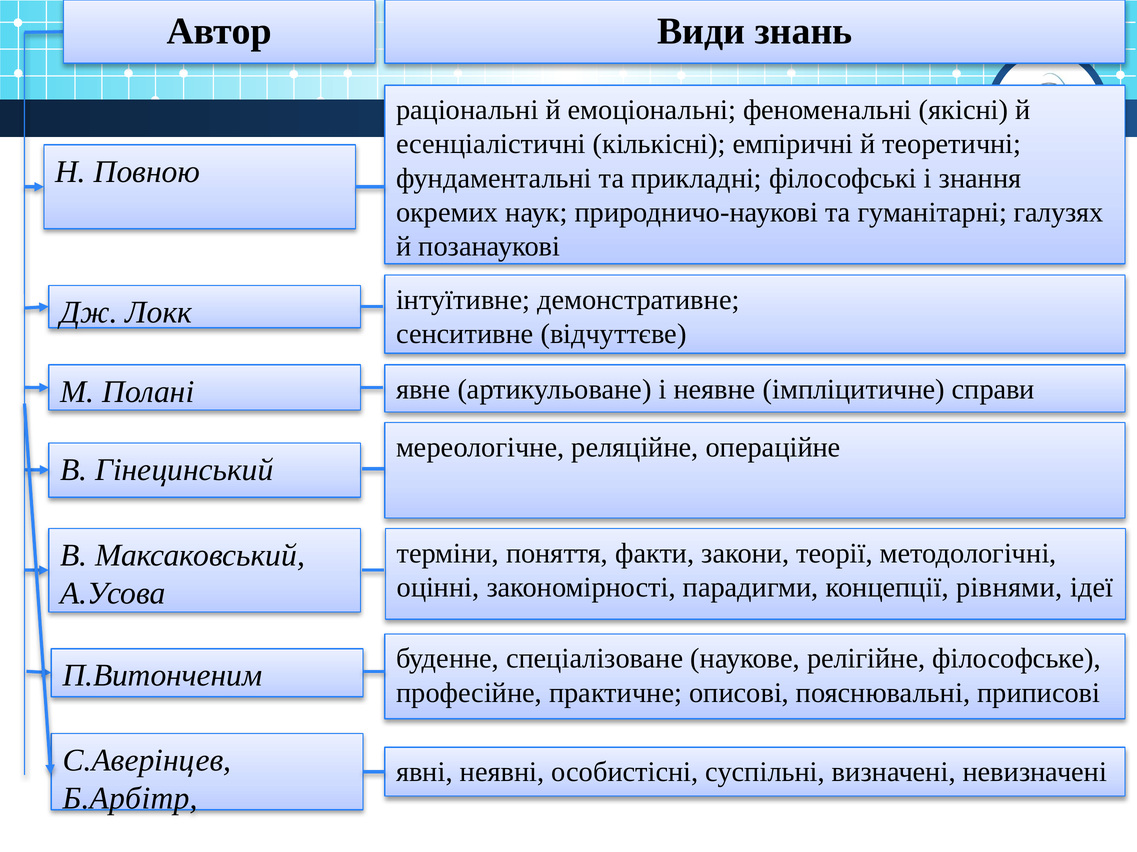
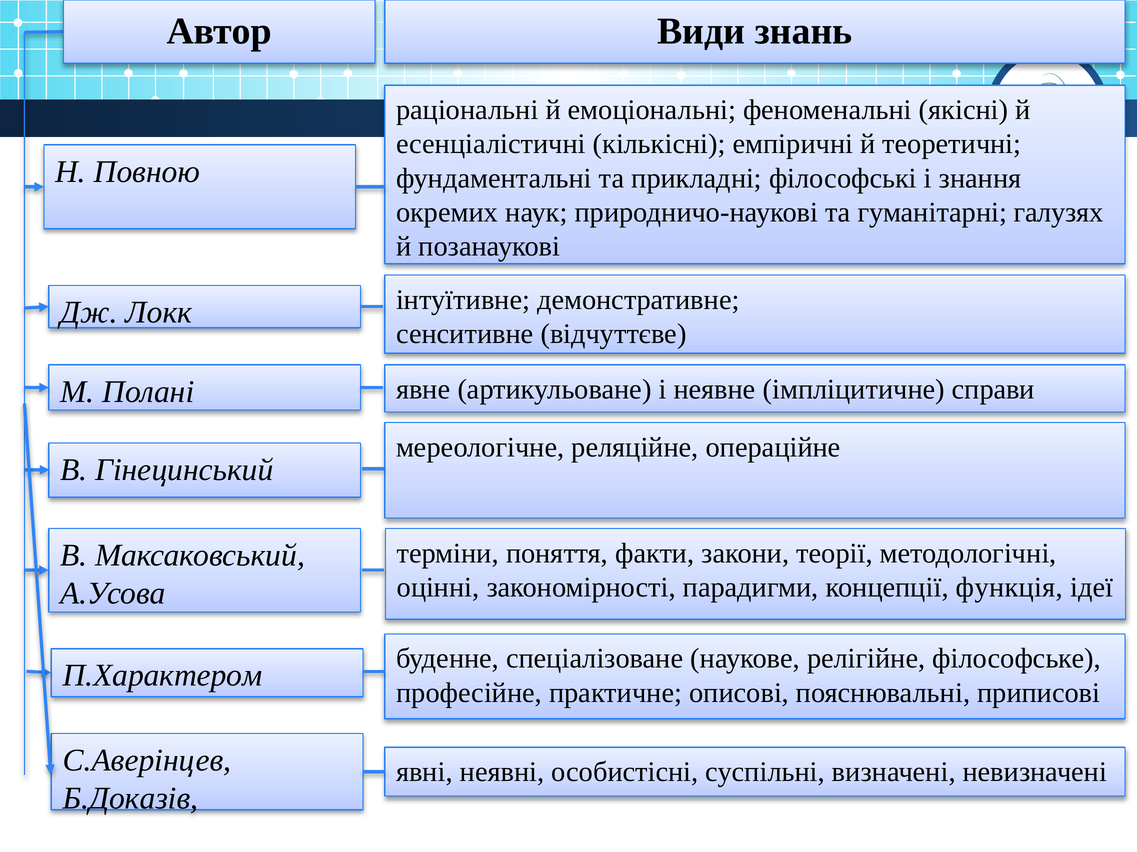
рівнями: рівнями -> функція (1009, 588)
П.Витонченим: П.Витонченим -> П.Характером (162, 676)
Б.Арбітр: Б.Арбітр -> Б.Доказів (130, 799)
